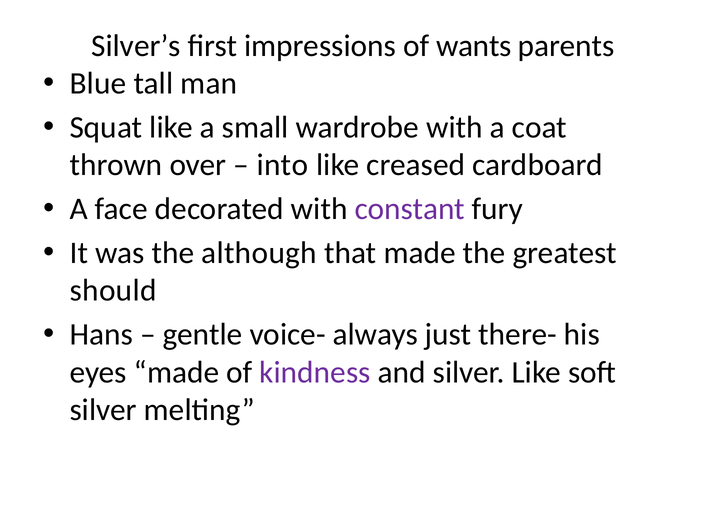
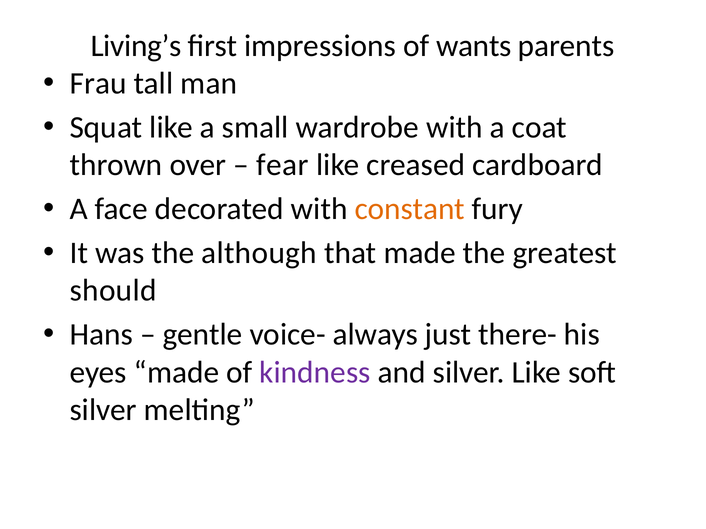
Silver’s: Silver’s -> Living’s (136, 46)
Blue: Blue -> Frau (98, 84)
into: into -> fear (282, 165)
constant colour: purple -> orange (410, 209)
